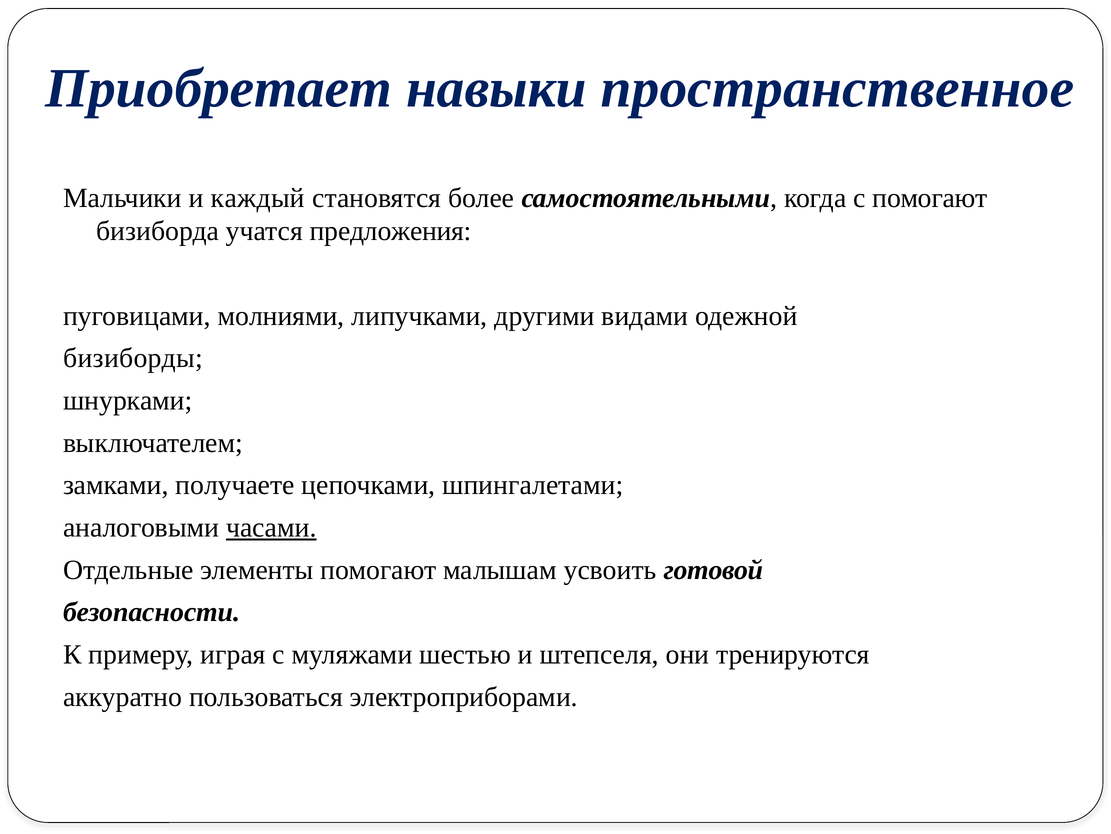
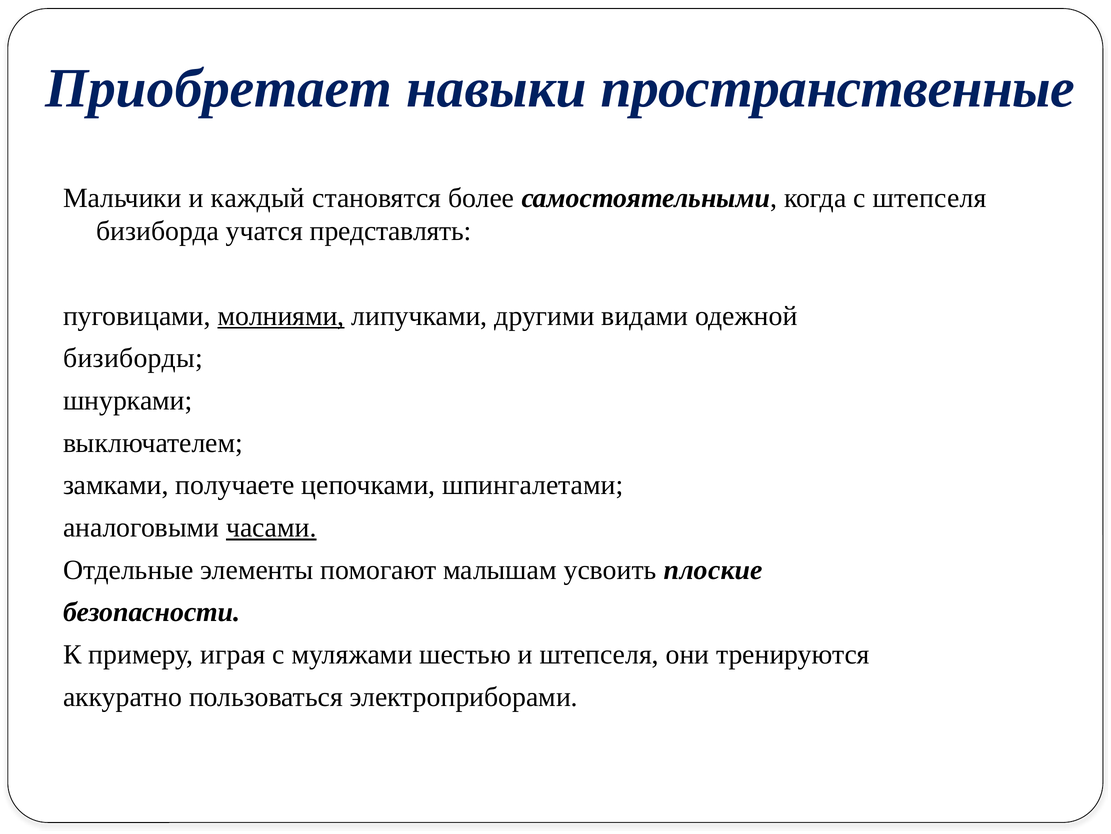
пространственное: пространственное -> пространственные (838, 88)
с помогают: помогают -> штепселя (930, 198)
предложения: предложения -> представлять (391, 231)
молниями underline: none -> present (281, 316)
готовой: готовой -> плоские (713, 569)
